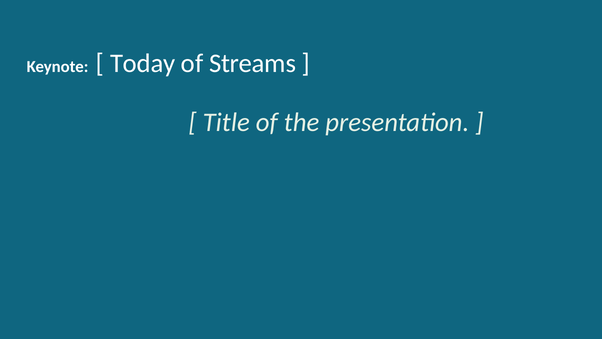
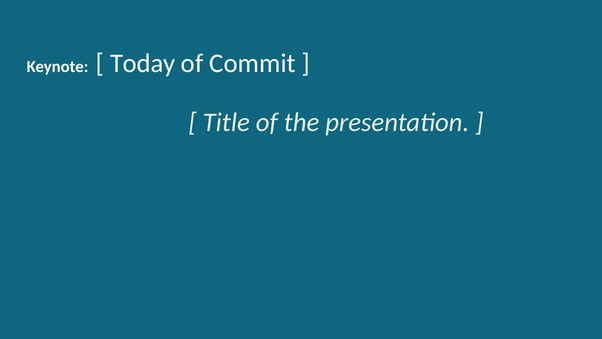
Streams: Streams -> Commit (252, 63)
